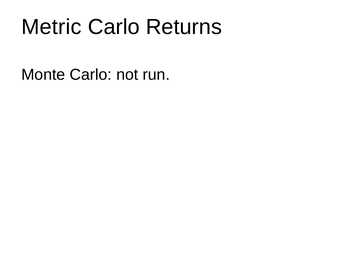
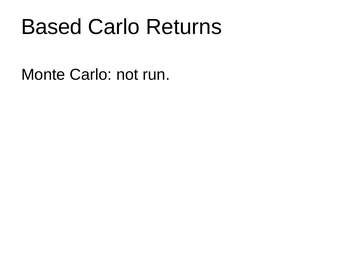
Metric: Metric -> Based (52, 27)
